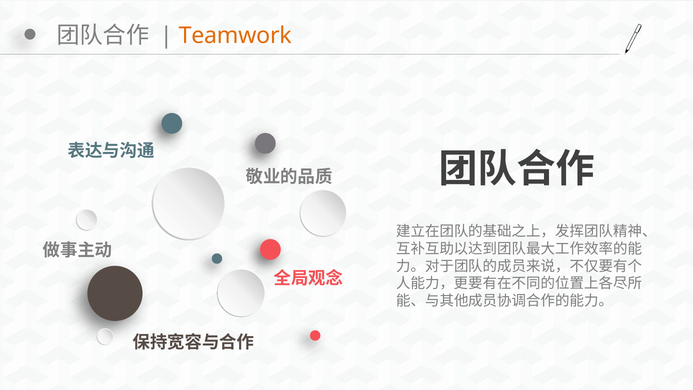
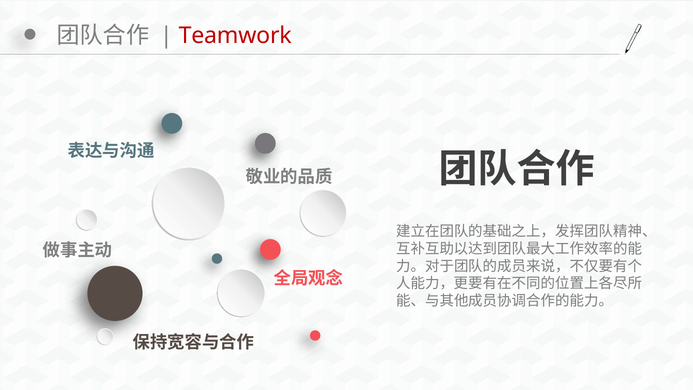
Teamwork colour: orange -> red (235, 36)
